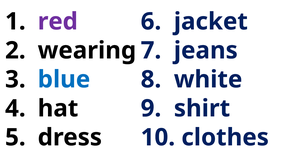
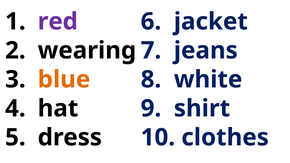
blue colour: blue -> orange (64, 80)
